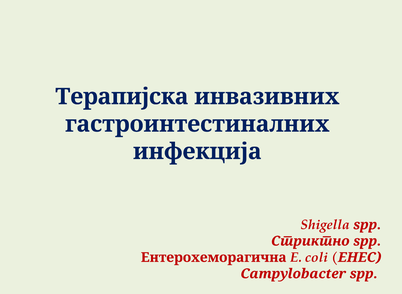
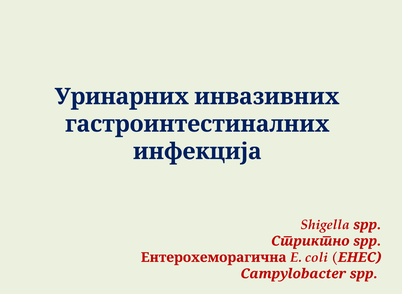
Терапијска: Терапијска -> Уринарних (122, 97)
